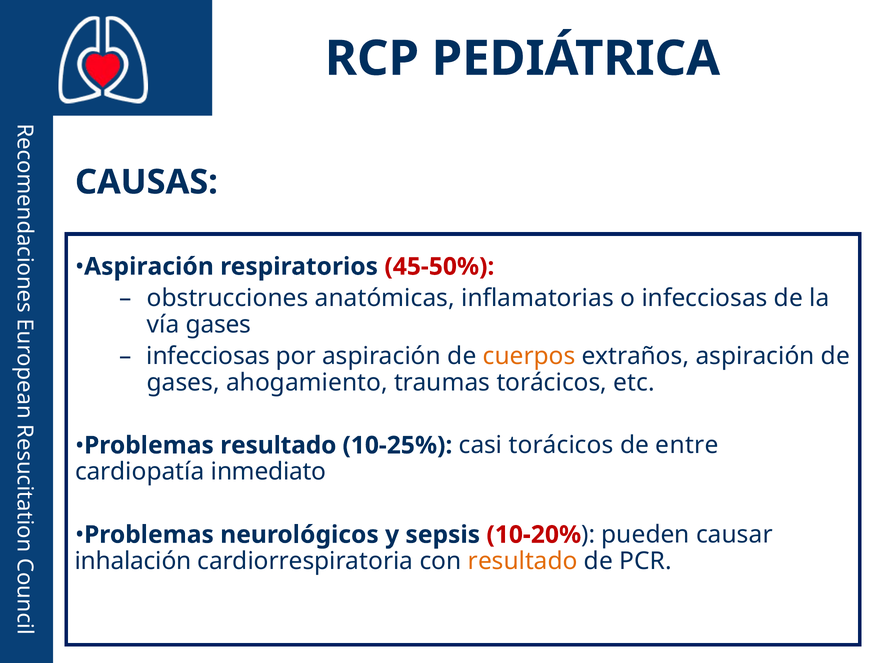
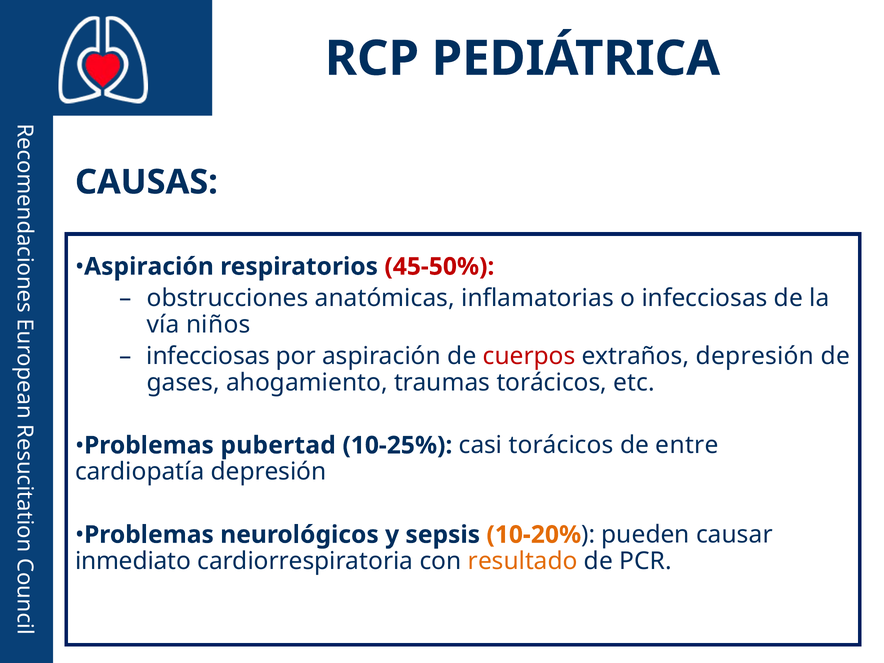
vía gases: gases -> niños (218, 325)
cuerpos colour: orange -> red (529, 356)
extraños aspiración: aspiración -> depresión (755, 356)
Problemas resultado: resultado -> pubertad (278, 445)
cardiopatía inmediato: inmediato -> depresión (269, 472)
10-20% colour: red -> orange (534, 535)
inhalación: inhalación -> inmediato (133, 561)
